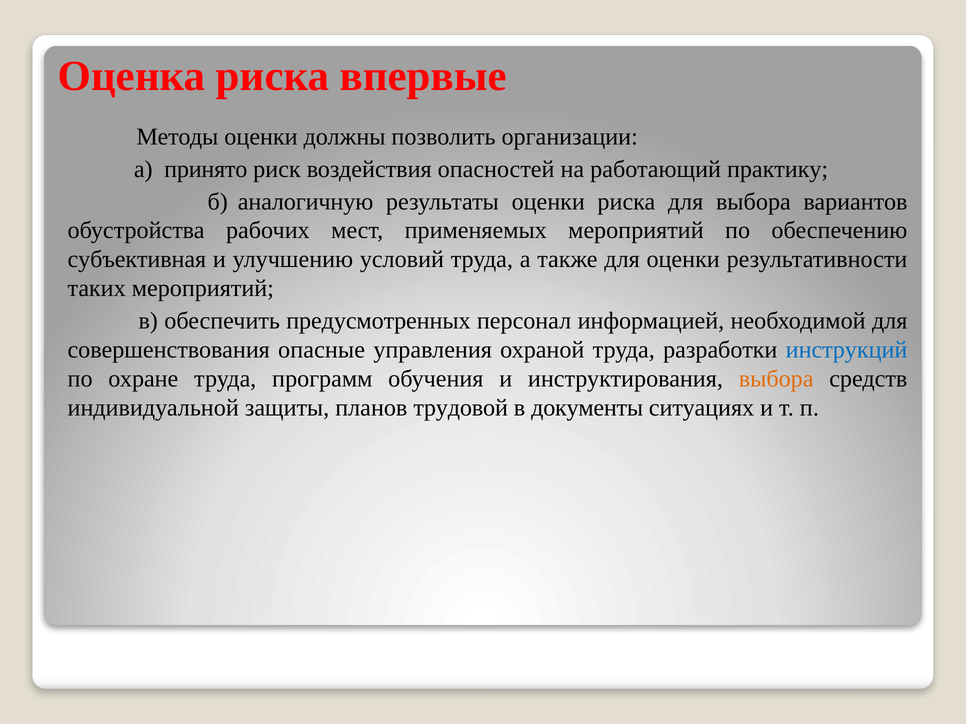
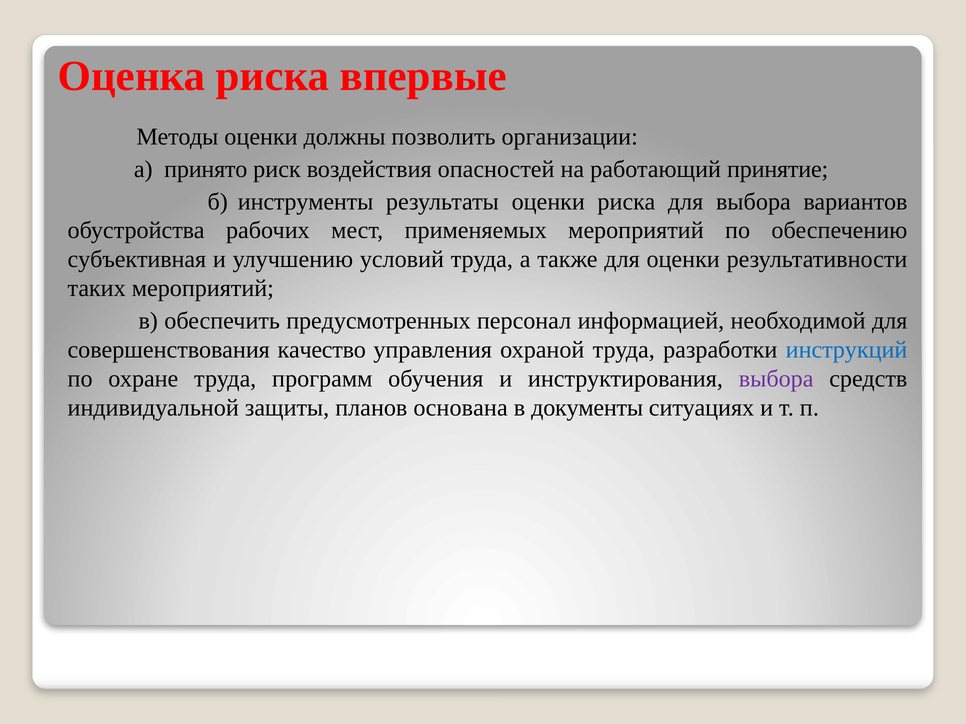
практику: практику -> принятие (778, 169)
аналогичную: аналогичную -> инструменты (306, 202)
опасные: опасные -> качество (322, 350)
выбора colour: orange -> purple (776, 379)
трудовой: трудовой -> основана (461, 408)
